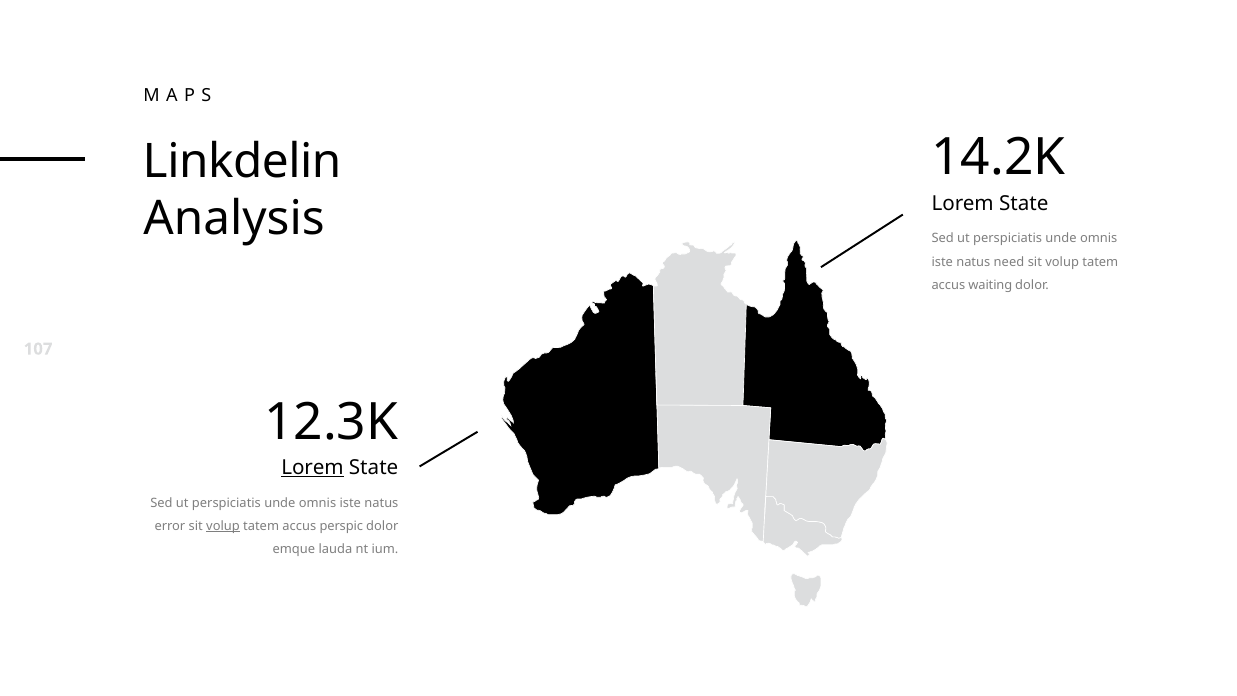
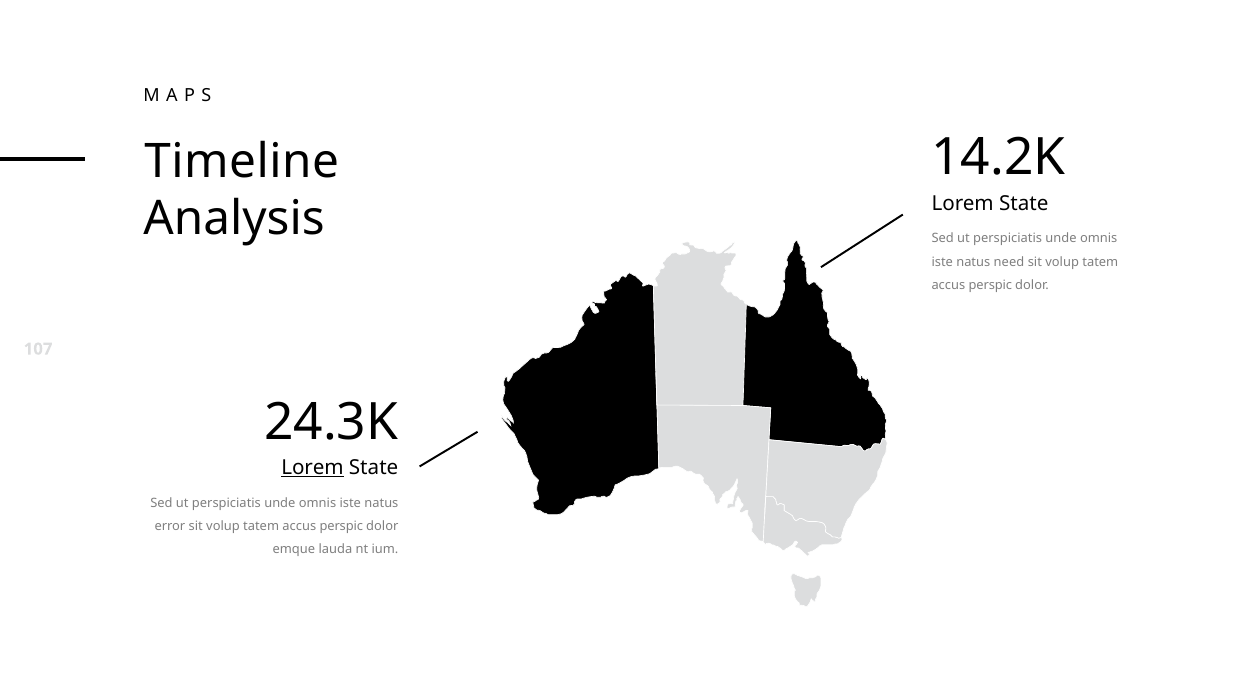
Linkdelin: Linkdelin -> Timeline (242, 162)
waiting: waiting -> perspic (990, 285)
12.3K: 12.3K -> 24.3K (331, 422)
volup underline: present -> none (223, 526)
